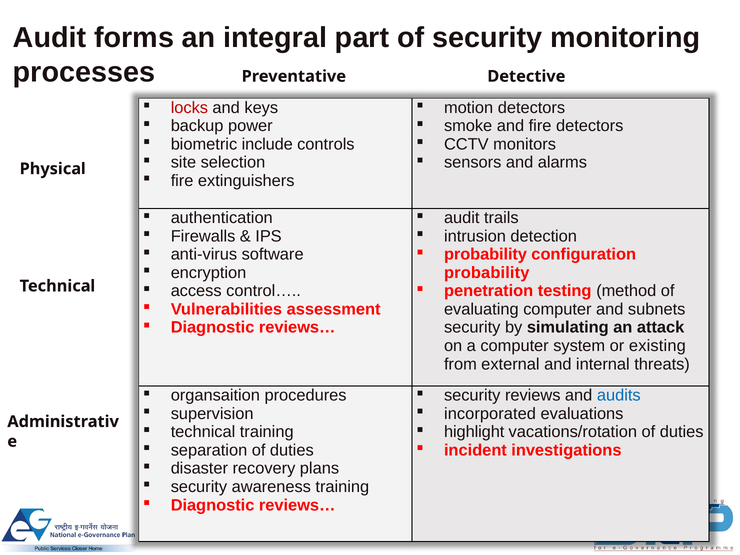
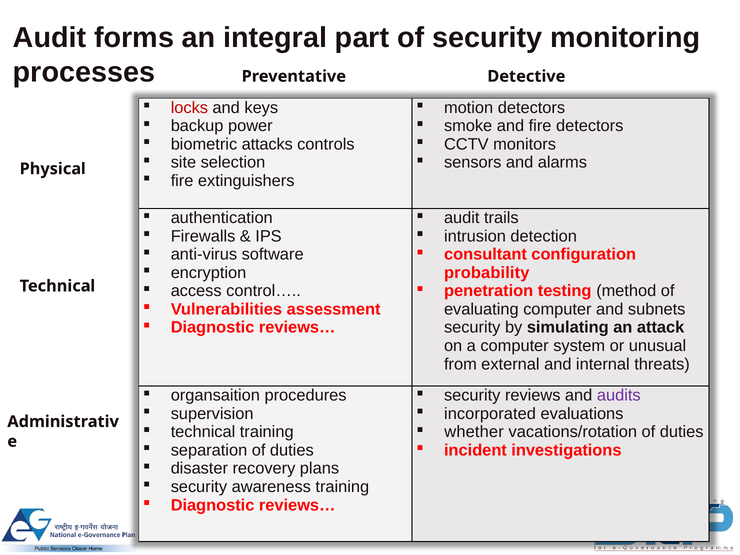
include: include -> attacks (267, 144)
probability: probability -> consultant (485, 254)
existing: existing -> unusual (658, 346)
audits colour: blue -> purple (619, 395)
highlight: highlight -> whether (474, 432)
